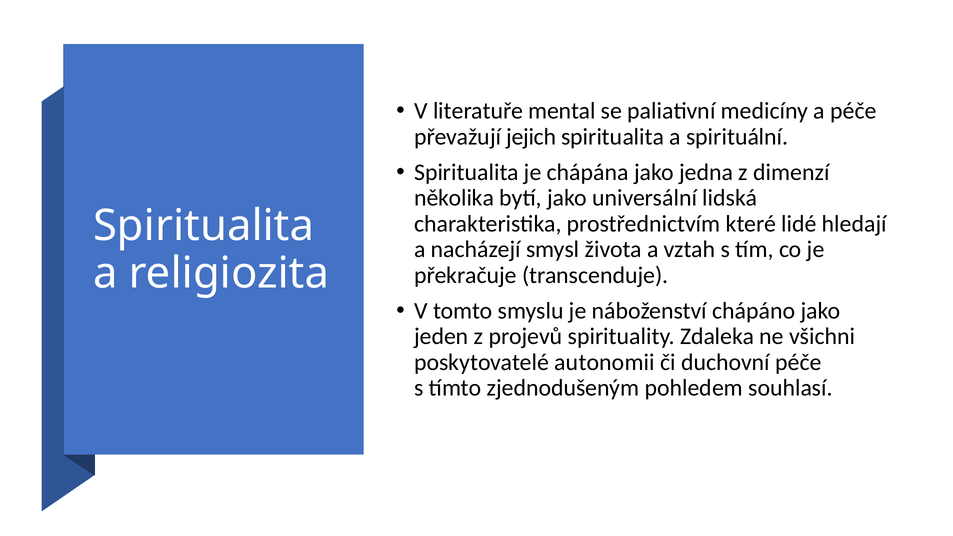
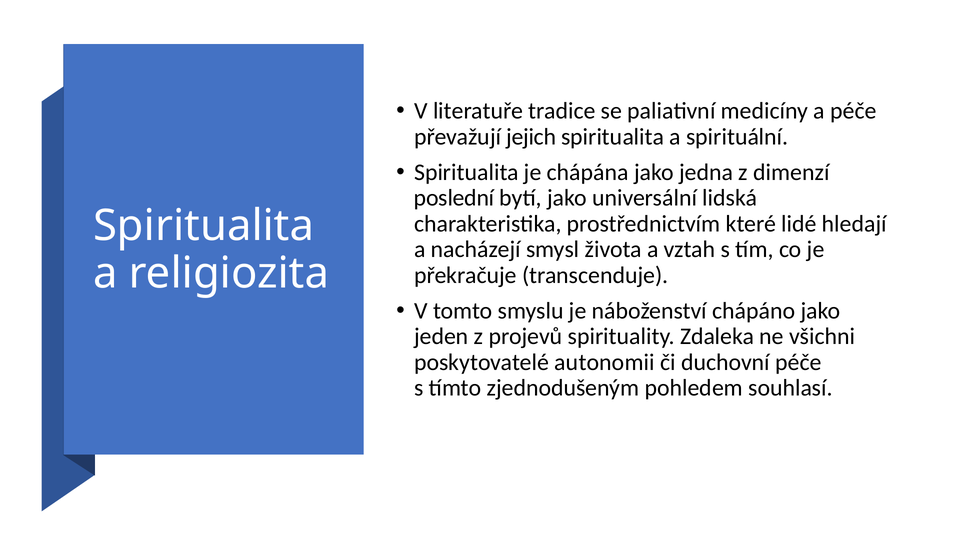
mental: mental -> tradice (562, 111)
několika: několika -> poslední (454, 198)
